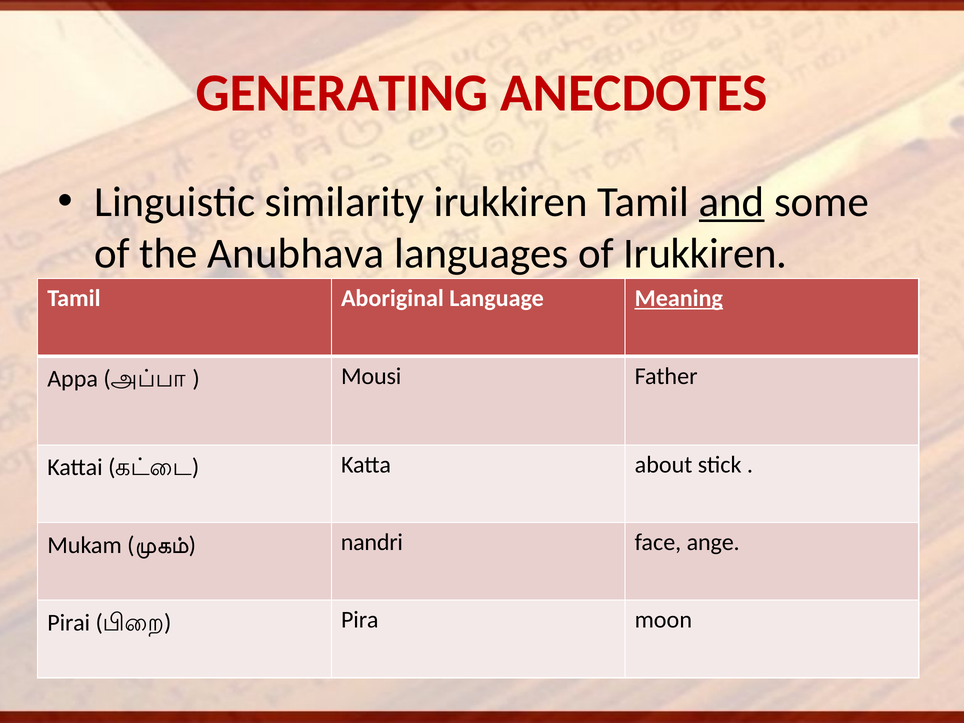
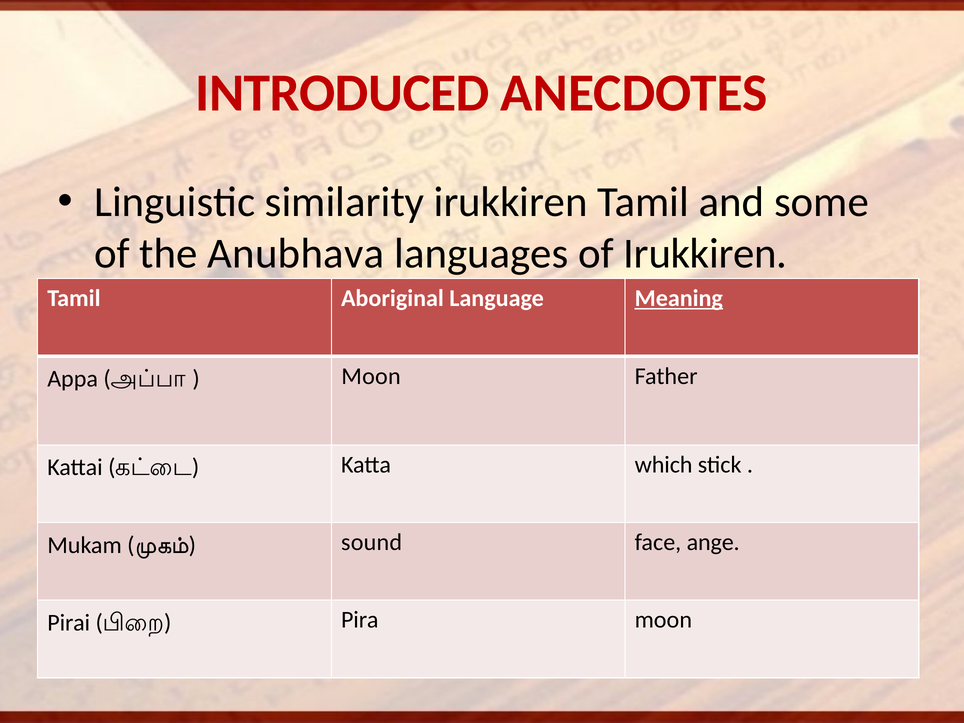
GENERATING: GENERATING -> INTRODUCED (342, 93)
and underline: present -> none (732, 202)
Mousi: Mousi -> Moon (371, 376)
about: about -> which (664, 465)
nandri: nandri -> sound (372, 542)
